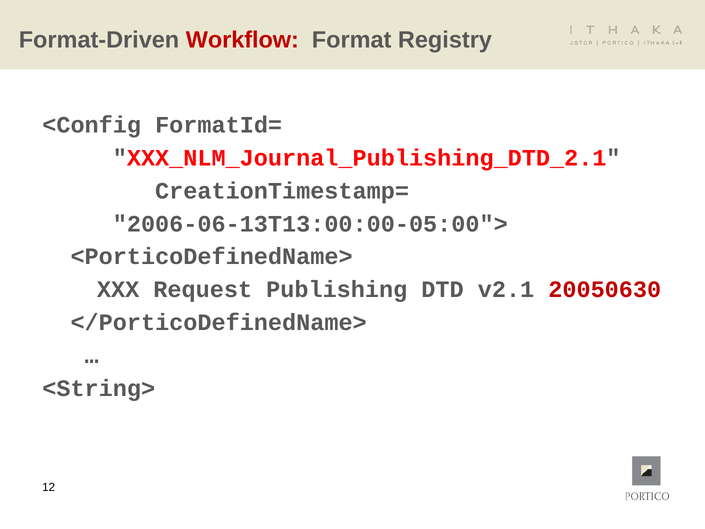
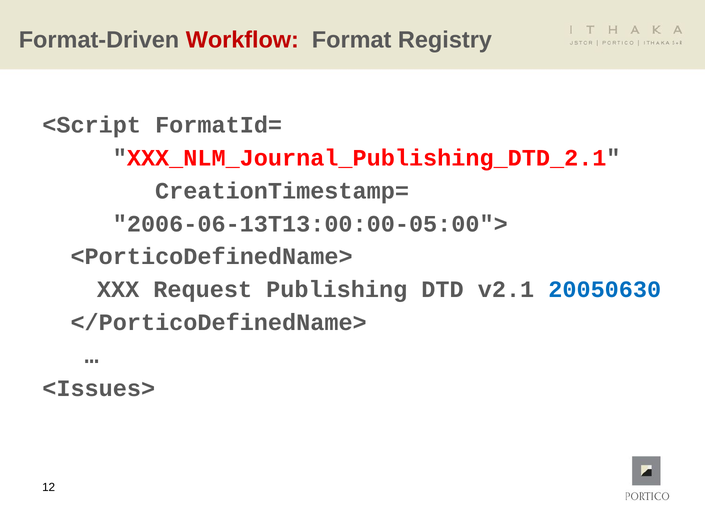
<Config: <Config -> <Script (92, 125)
20050630 colour: red -> blue (605, 289)
<String>: <String> -> <Issues> (99, 388)
